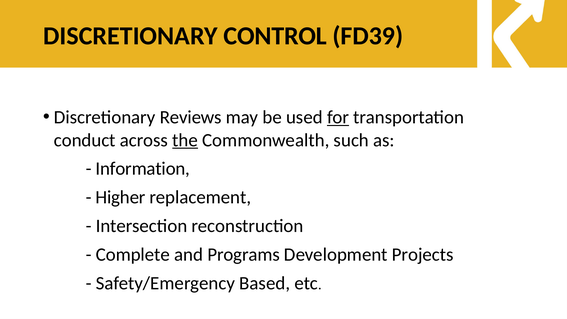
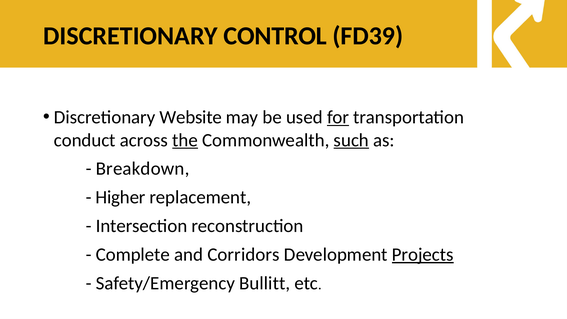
Reviews: Reviews -> Website (191, 117)
such underline: none -> present (351, 140)
Information: Information -> Breakdown (143, 169)
Programs: Programs -> Corridors (244, 255)
Projects underline: none -> present (423, 255)
Based: Based -> Bullitt (265, 283)
